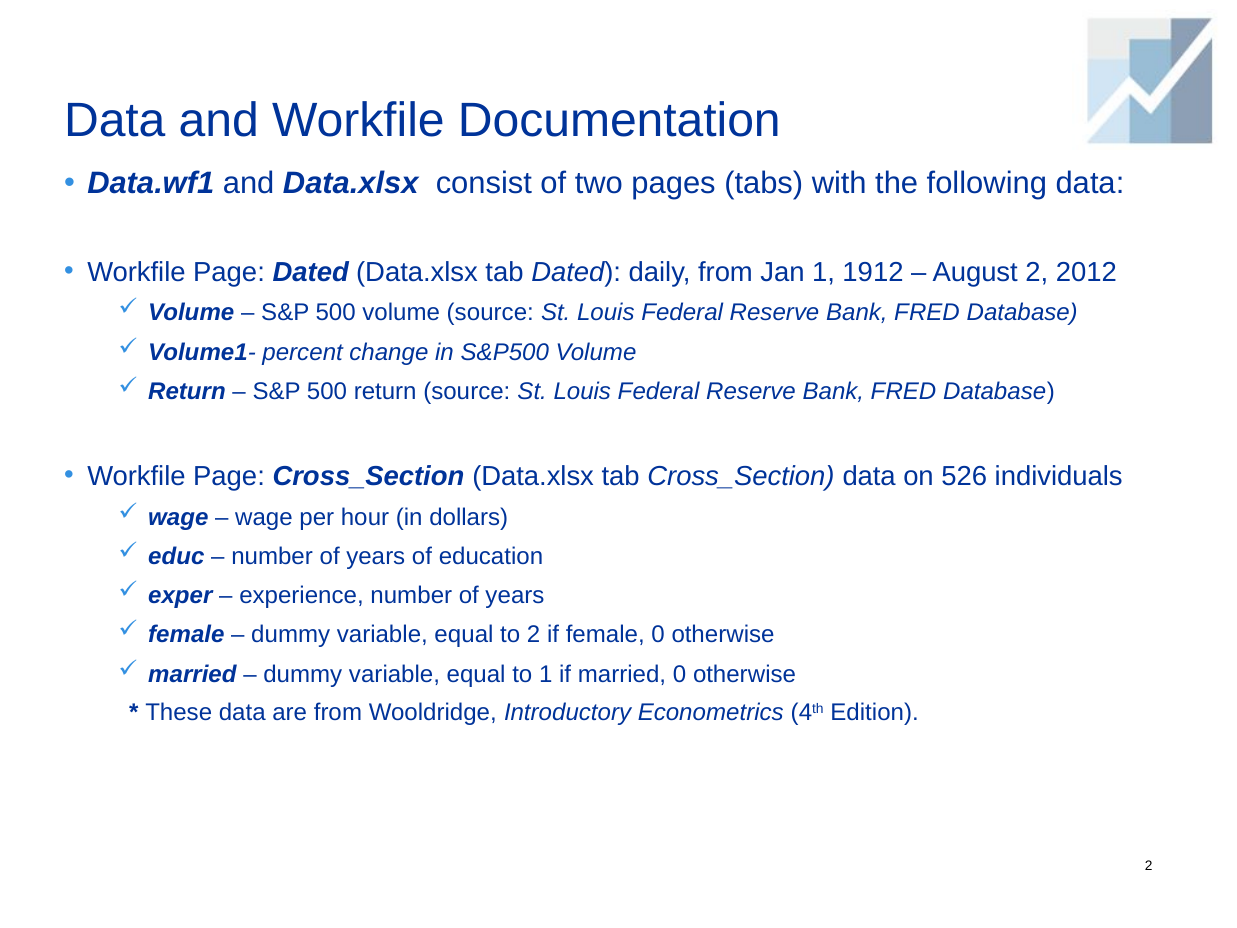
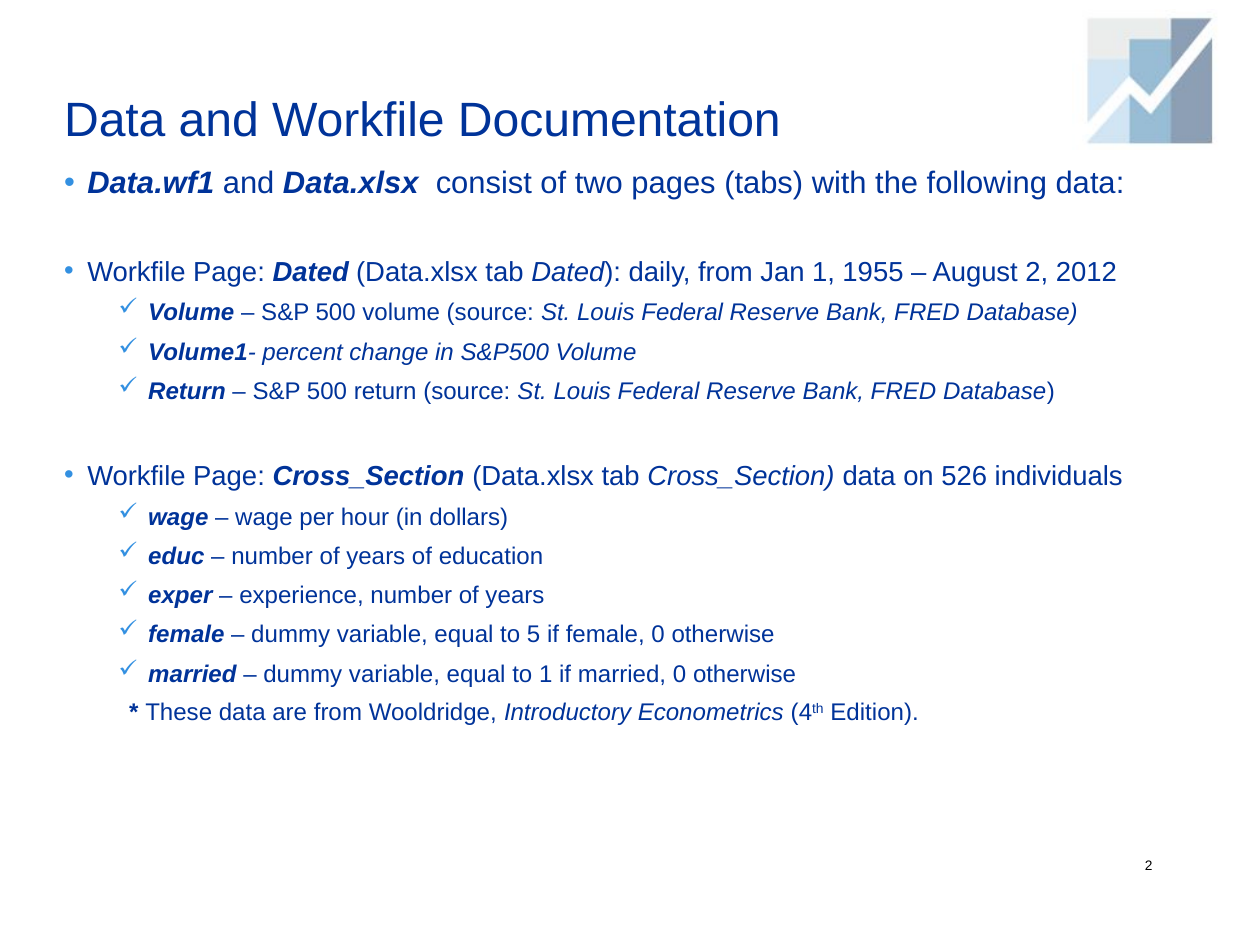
1912: 1912 -> 1955 (873, 272)
to 2: 2 -> 5 (534, 635)
